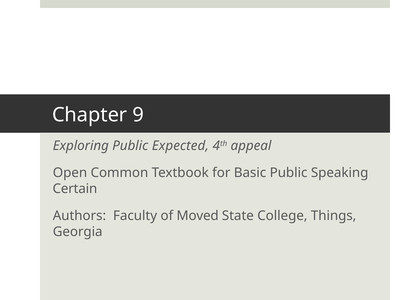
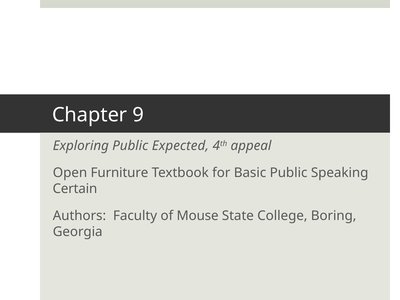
Common: Common -> Furniture (119, 173)
Moved: Moved -> Mouse (198, 216)
Things: Things -> Boring (334, 216)
